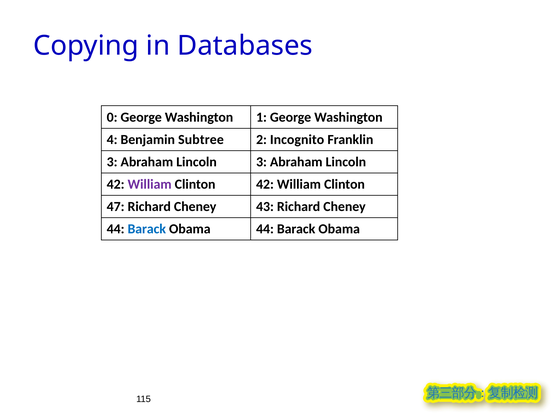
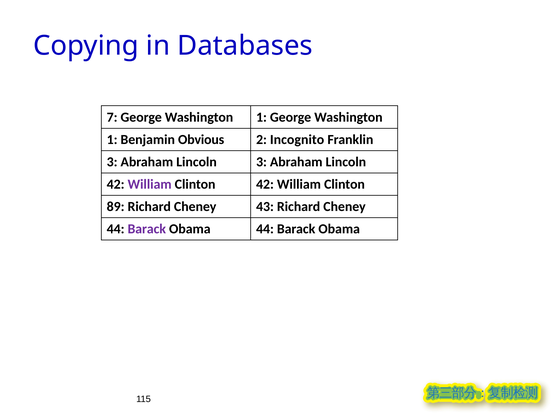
0: 0 -> 7 (112, 117)
4: 4 -> 1 (112, 140)
Subtree: Subtree -> Obvious (201, 140)
47: 47 -> 89 (116, 207)
Barack colour: blue -> purple (147, 229)
